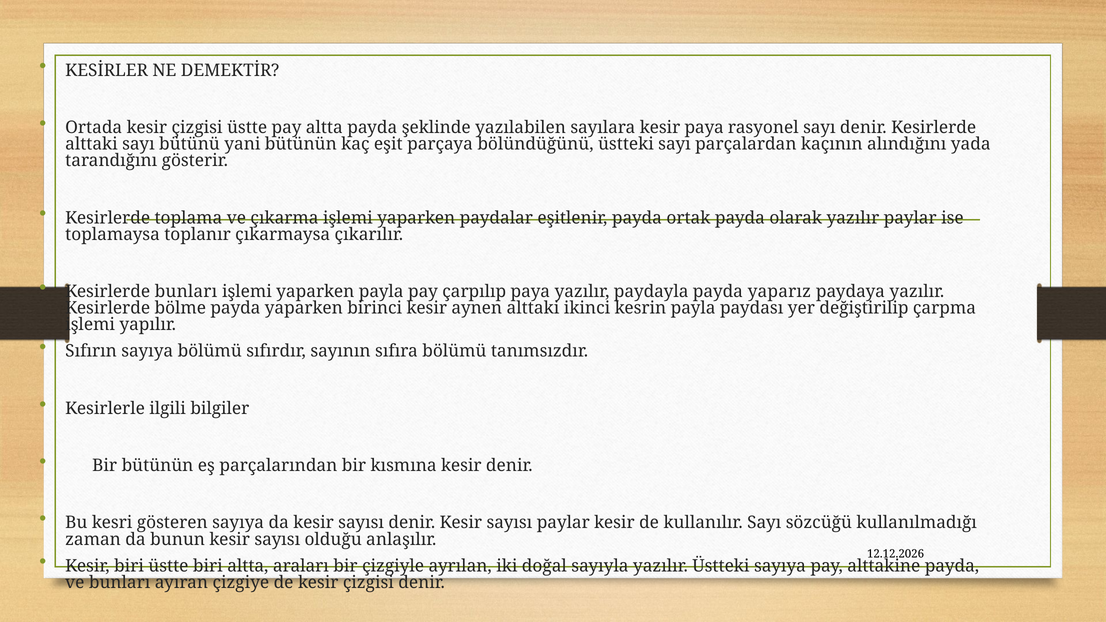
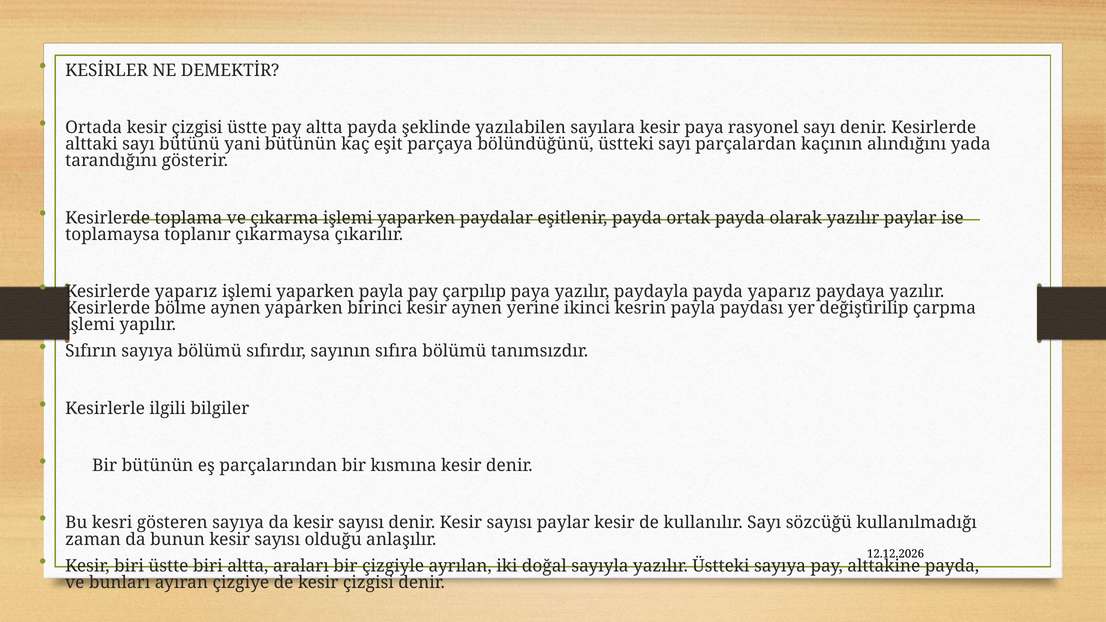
Kesirlerde bunları: bunları -> yaparız (186, 292)
bölme payda: payda -> aynen (235, 308)
aynen alttaki: alttaki -> yerine (533, 308)
